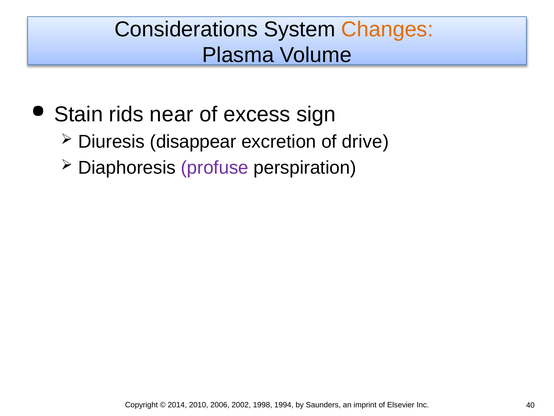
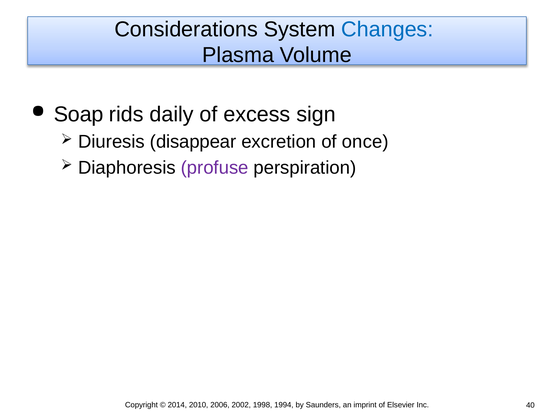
Changes colour: orange -> blue (387, 29)
Stain: Stain -> Soap (79, 114)
near: near -> daily (172, 114)
drive: drive -> once (365, 142)
